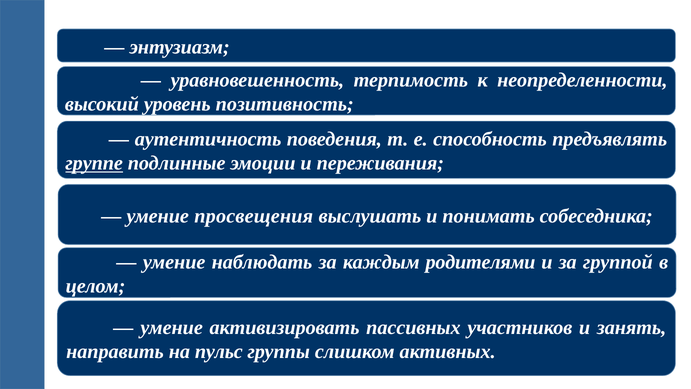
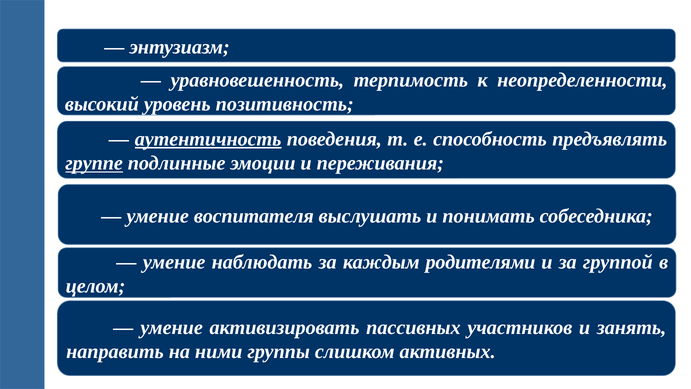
аутентичность underline: none -> present (208, 139)
просвещения: просвещения -> воспитателя (254, 216)
пульс: пульс -> ними (219, 351)
